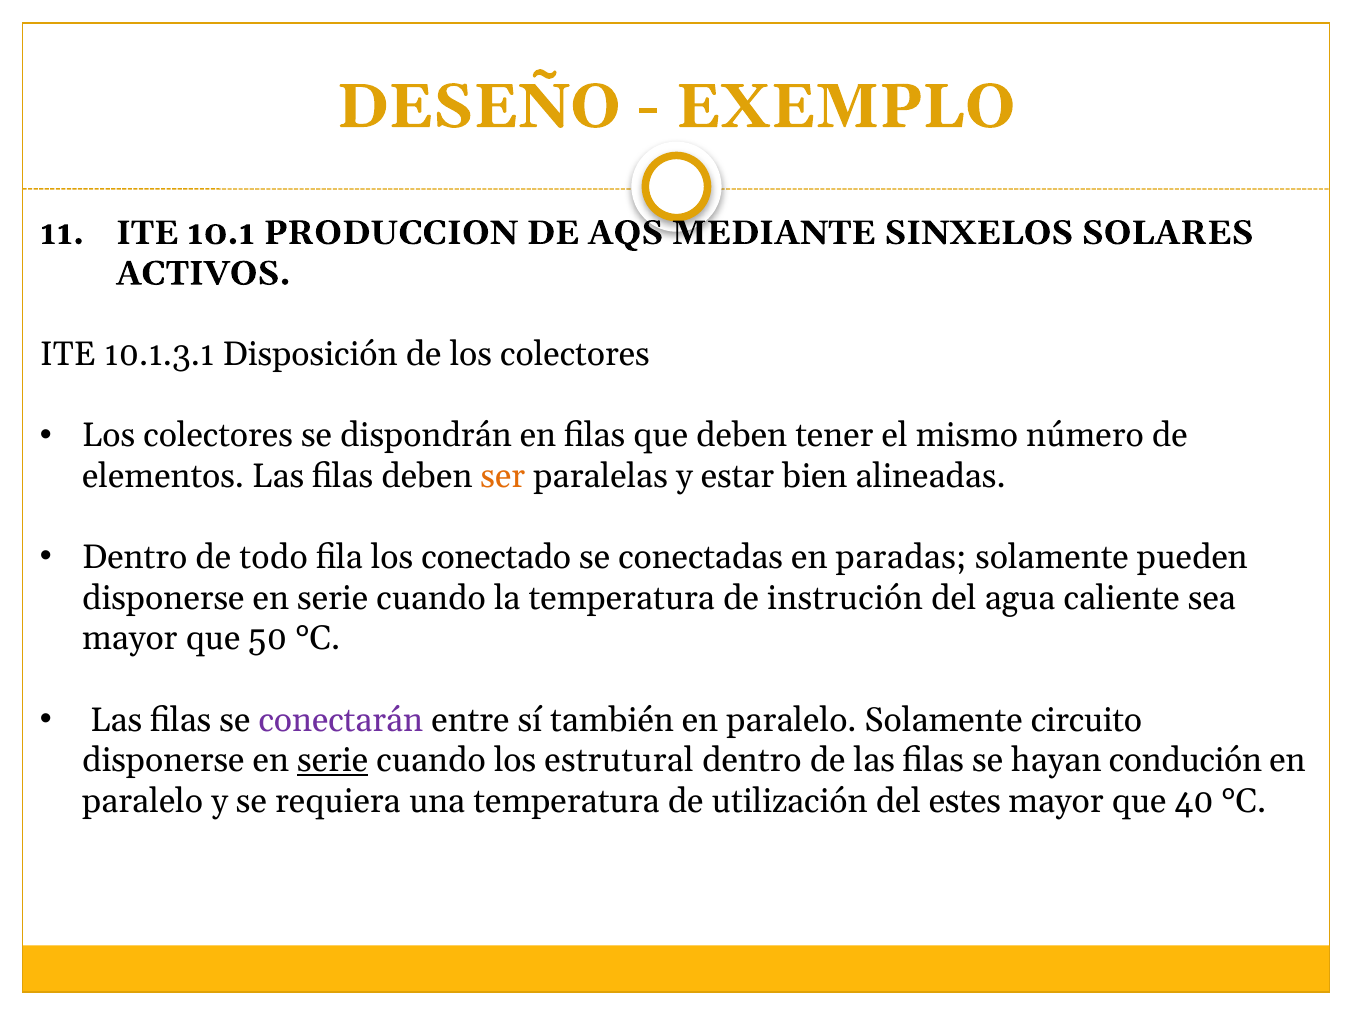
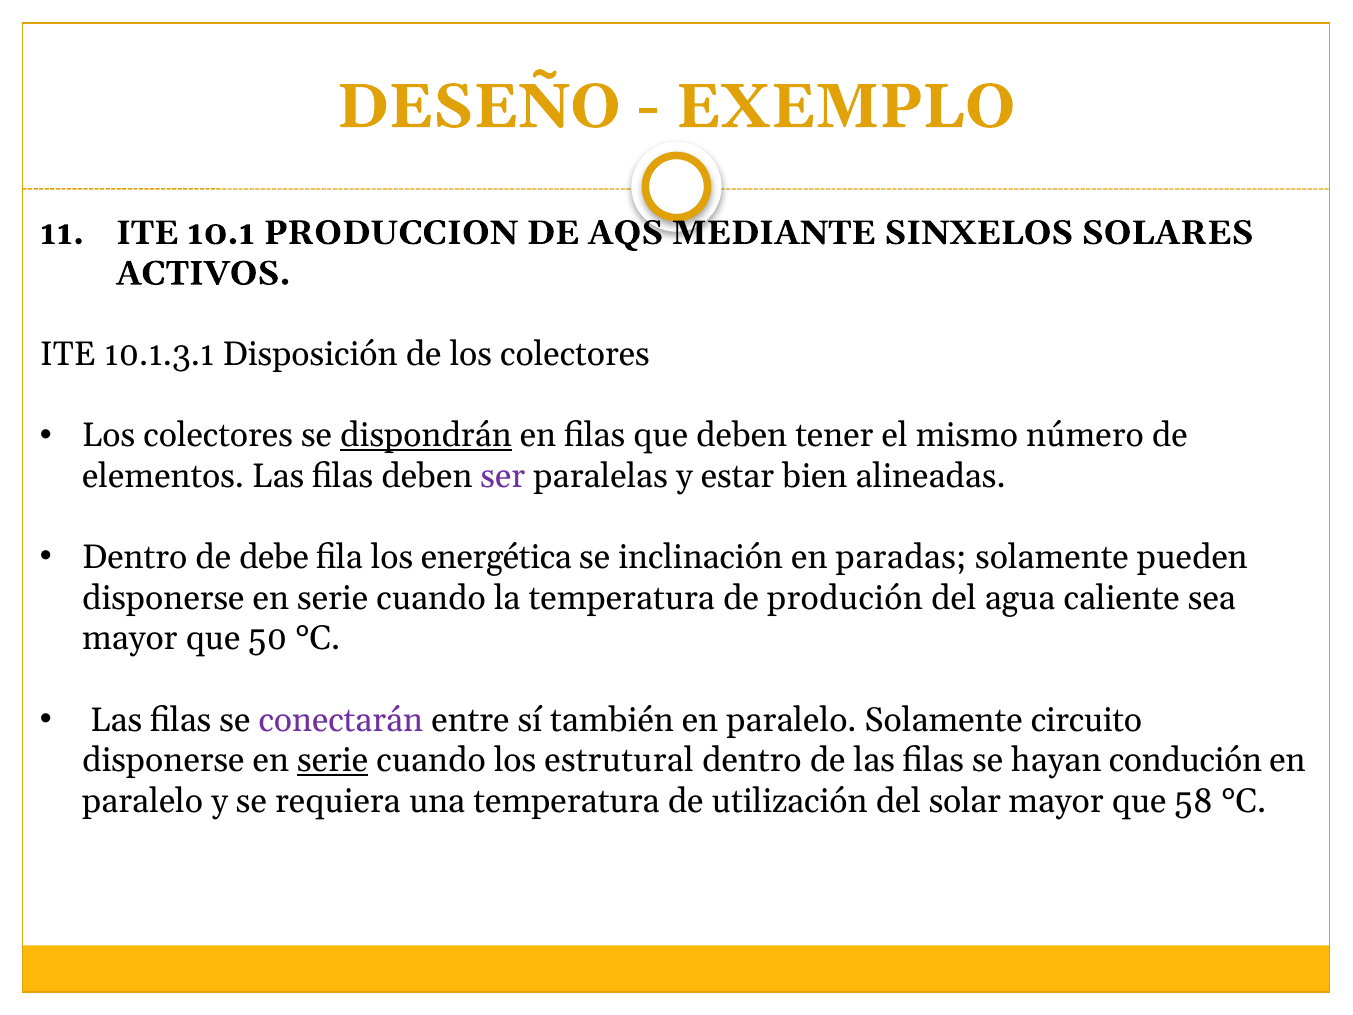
dispondrán underline: none -> present (426, 436)
ser colour: orange -> purple (503, 476)
todo: todo -> debe (274, 557)
conectado: conectado -> energética (496, 557)
conectadas: conectadas -> inclinación (701, 557)
instrución: instrución -> produción (845, 598)
estes: estes -> solar (965, 801)
40: 40 -> 58 (1194, 801)
